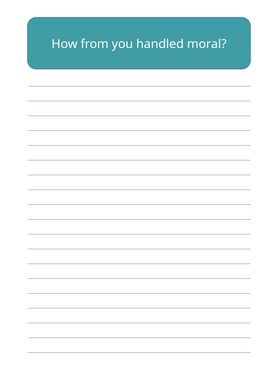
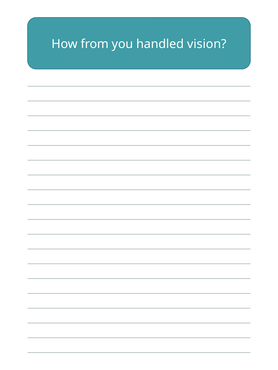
moral: moral -> vision (207, 44)
